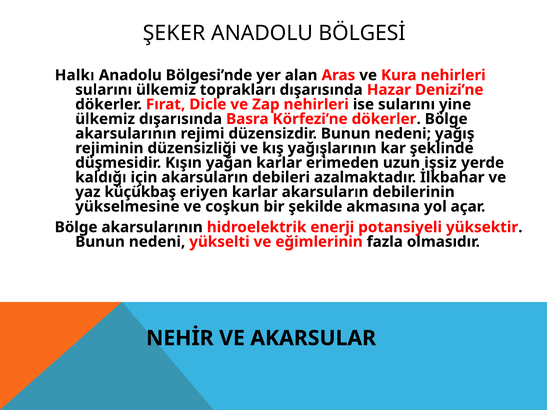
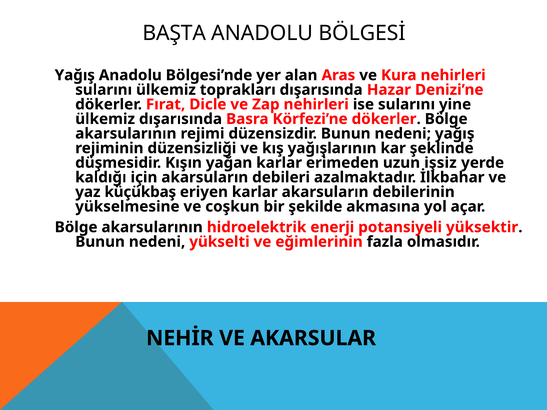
ŞEKER: ŞEKER -> BAŞTA (174, 33)
Halkı: Halkı -> Yağış (75, 75)
